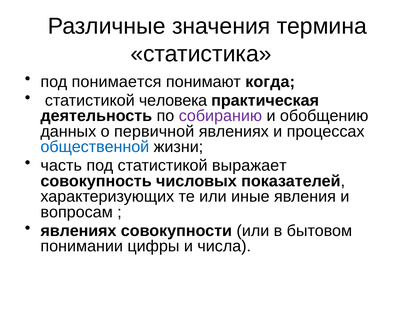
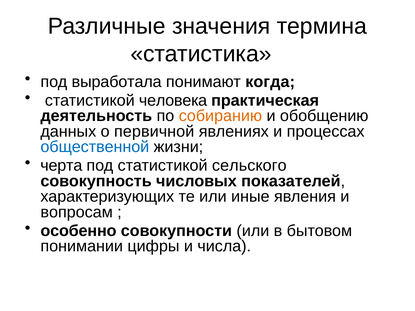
понимается: понимается -> выработала (117, 82)
собиранию colour: purple -> orange (220, 116)
часть: часть -> черта (61, 166)
выражает: выражает -> сельского (249, 166)
явлениях: явлениях -> особенно (78, 231)
